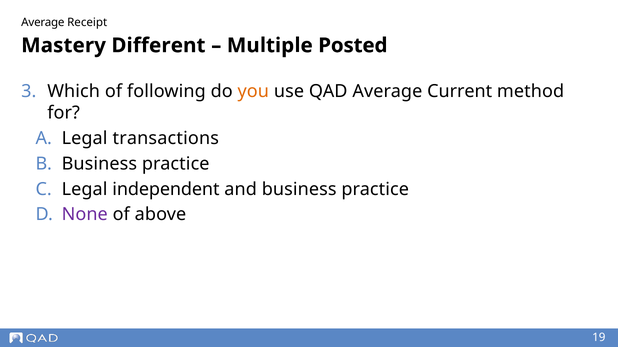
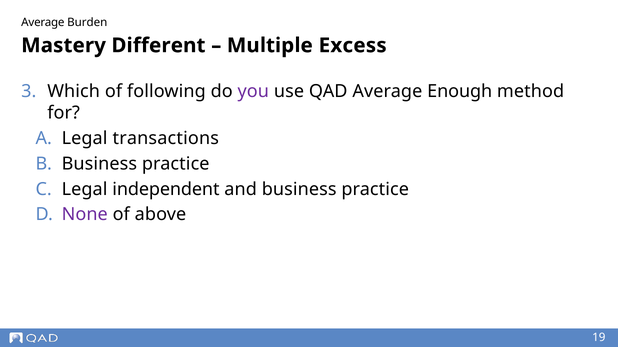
Receipt: Receipt -> Burden (87, 23)
Posted: Posted -> Excess (353, 46)
you colour: orange -> purple (253, 91)
Current: Current -> Enough (460, 91)
